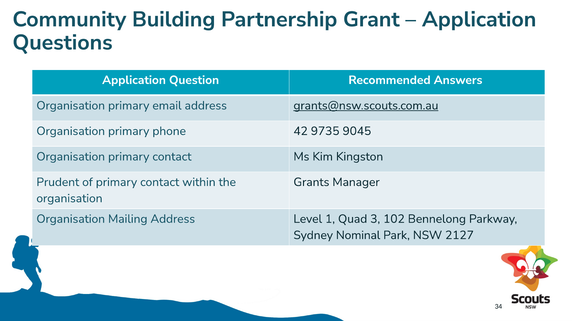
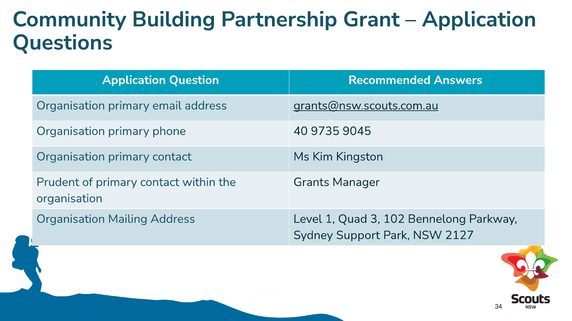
42: 42 -> 40 (301, 131)
Nominal: Nominal -> Support (358, 236)
